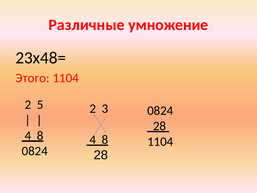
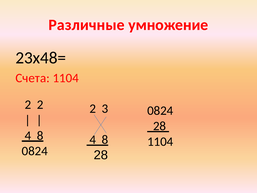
Этого: Этого -> Счета (33, 78)
2 5: 5 -> 2 (40, 105)
